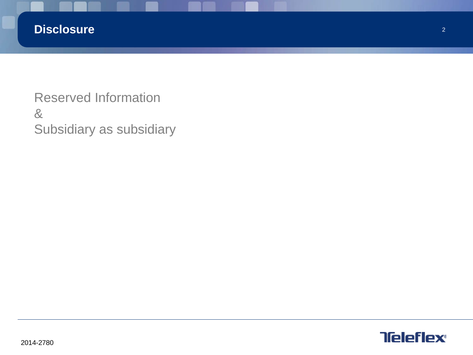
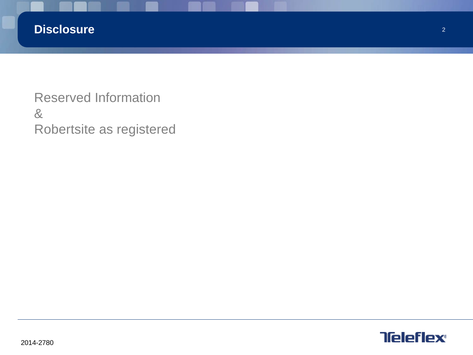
Subsidiary: Subsidiary -> Robertsite (65, 129)
as subsidiary: subsidiary -> registered (146, 129)
